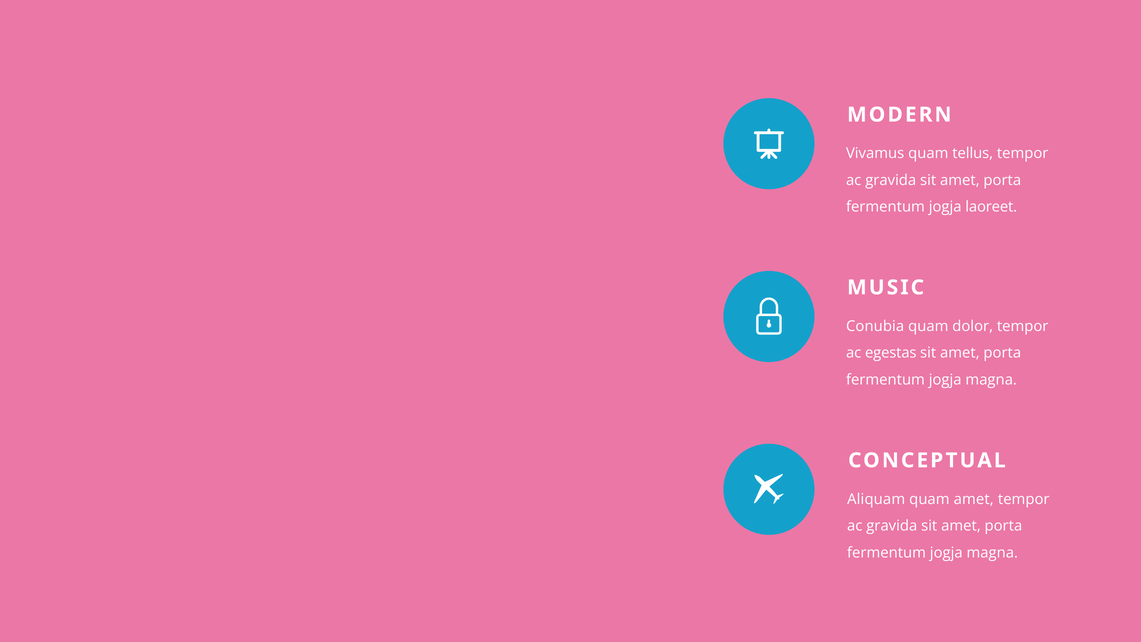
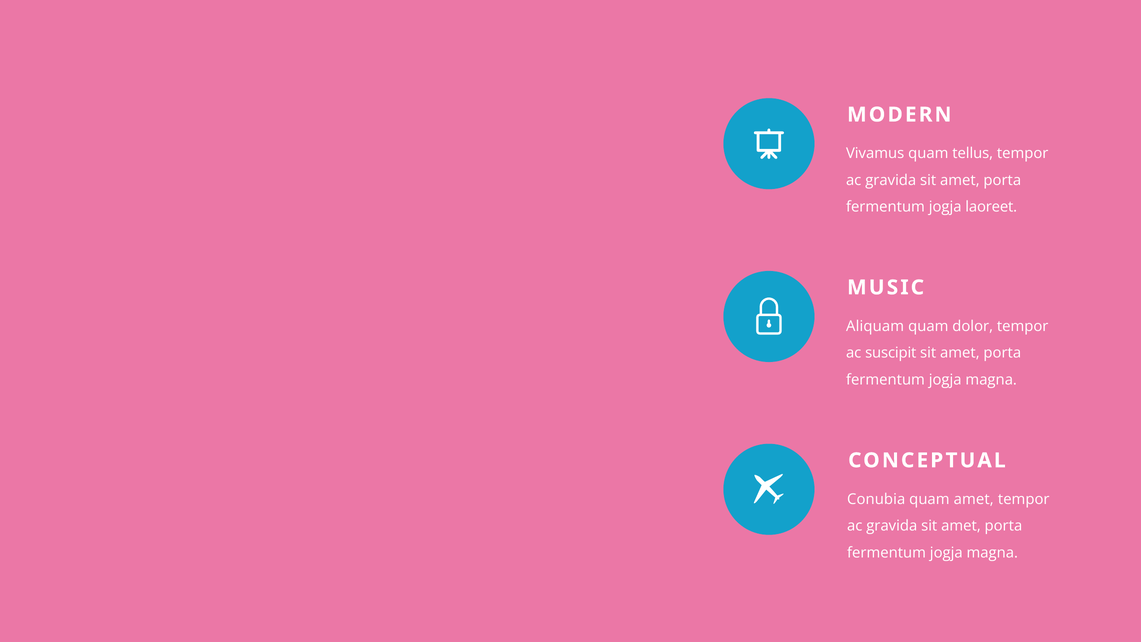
Conubia: Conubia -> Aliquam (875, 326)
egestas: egestas -> suscipit (891, 353)
Aliquam: Aliquam -> Conubia (876, 499)
